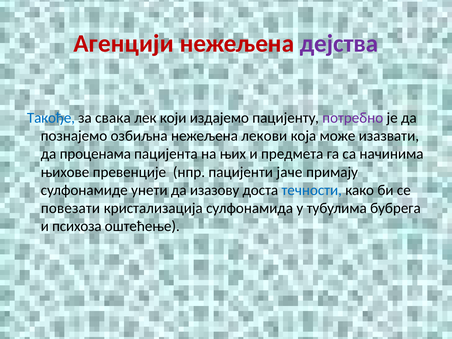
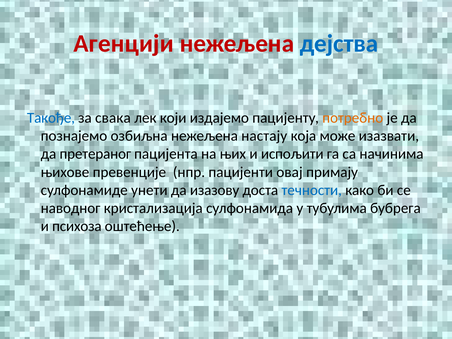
дејства colour: purple -> blue (339, 44)
потребно colour: purple -> orange (353, 118)
лекови: лекови -> настају (264, 136)
проценама: проценама -> претераног (95, 154)
предмета: предмета -> испољити (292, 154)
јаче: јаче -> овај (290, 172)
повезати: повезати -> наводног (71, 208)
